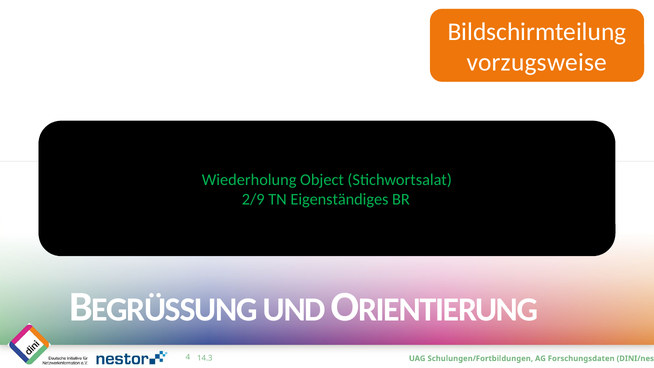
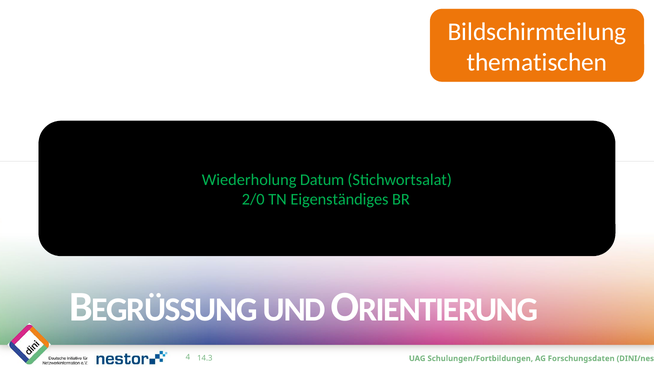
vorzugsweise: vorzugsweise -> thematischen (537, 62)
Object: Object -> Datum (322, 180)
2/9: 2/9 -> 2/0 (253, 199)
